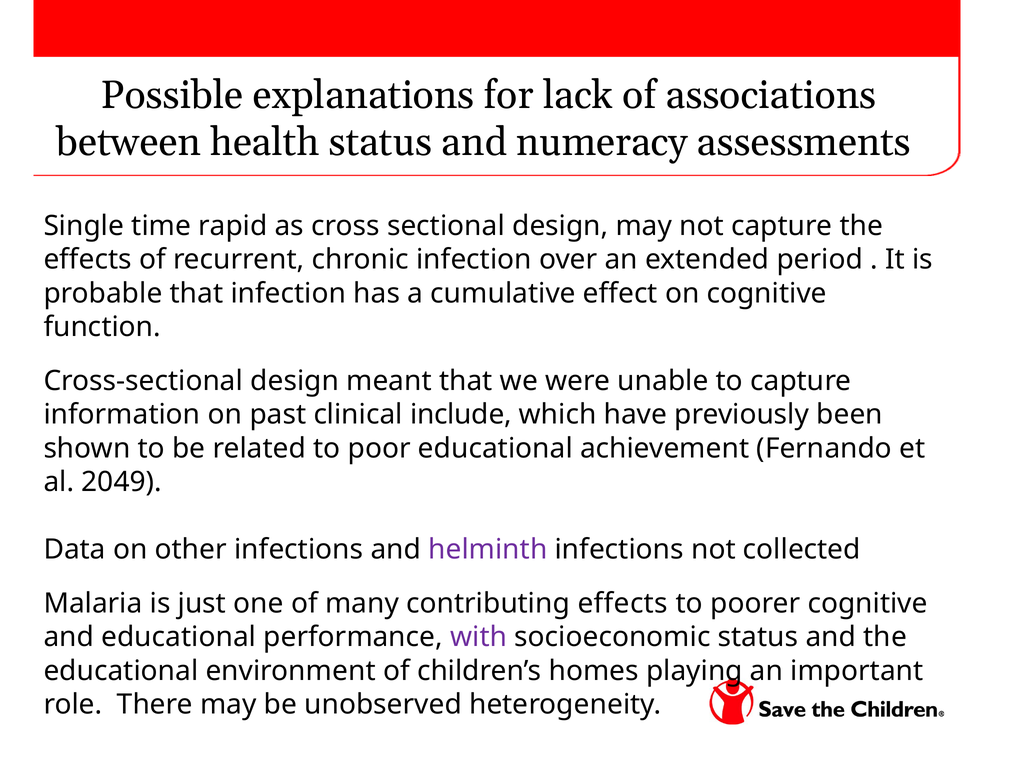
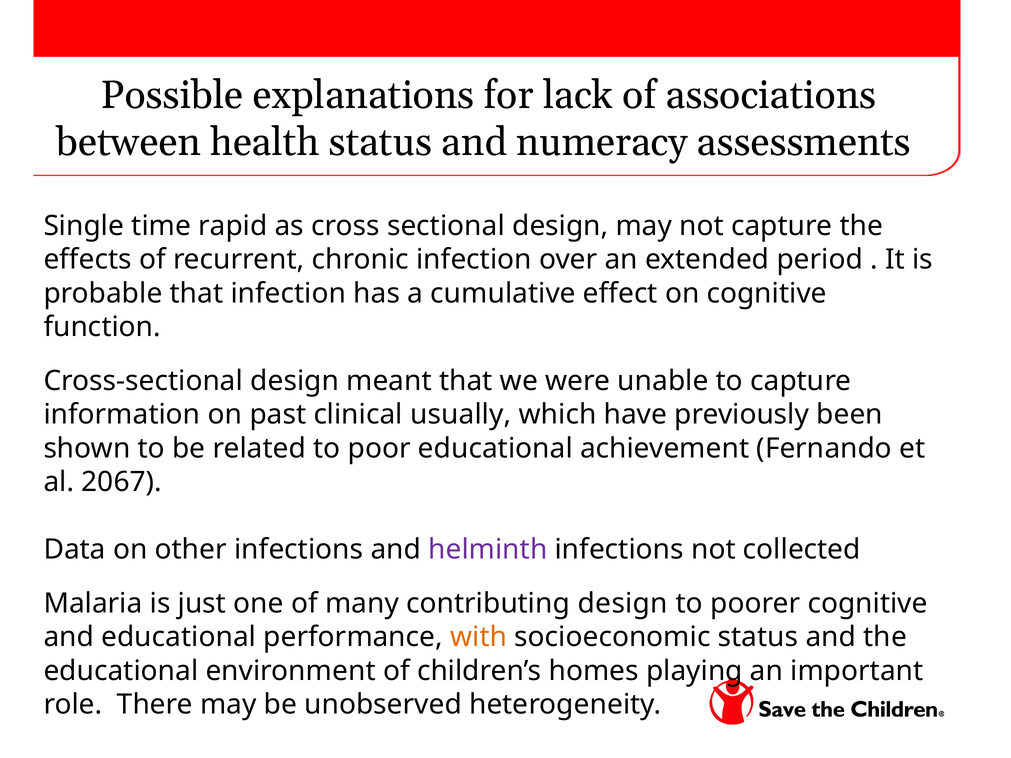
include: include -> usually (461, 415)
2049: 2049 -> 2067 (122, 482)
contributing effects: effects -> design (623, 604)
with colour: purple -> orange (479, 637)
